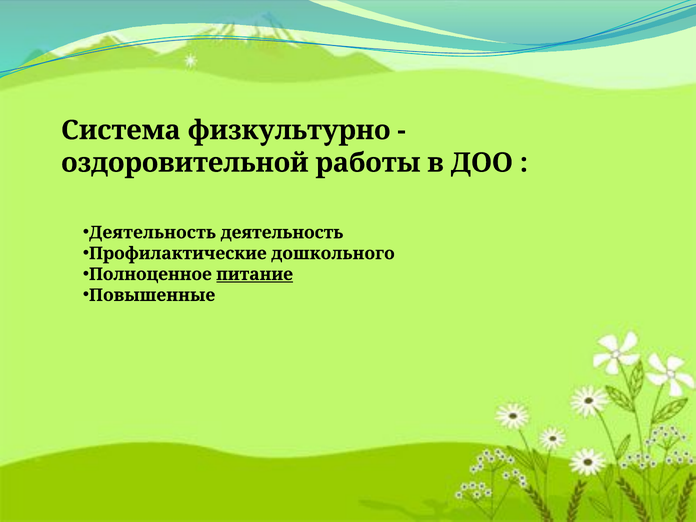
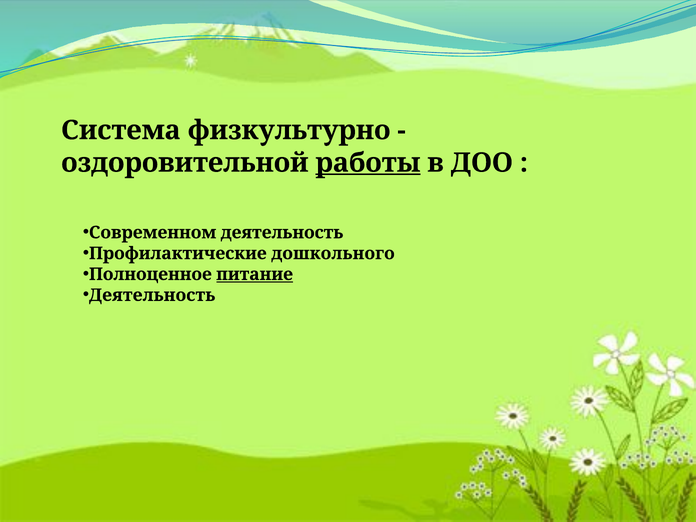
работы underline: none -> present (368, 163)
Деятельность: Деятельность -> Современном (153, 233)
Повышенные: Повышенные -> Деятельность (152, 295)
